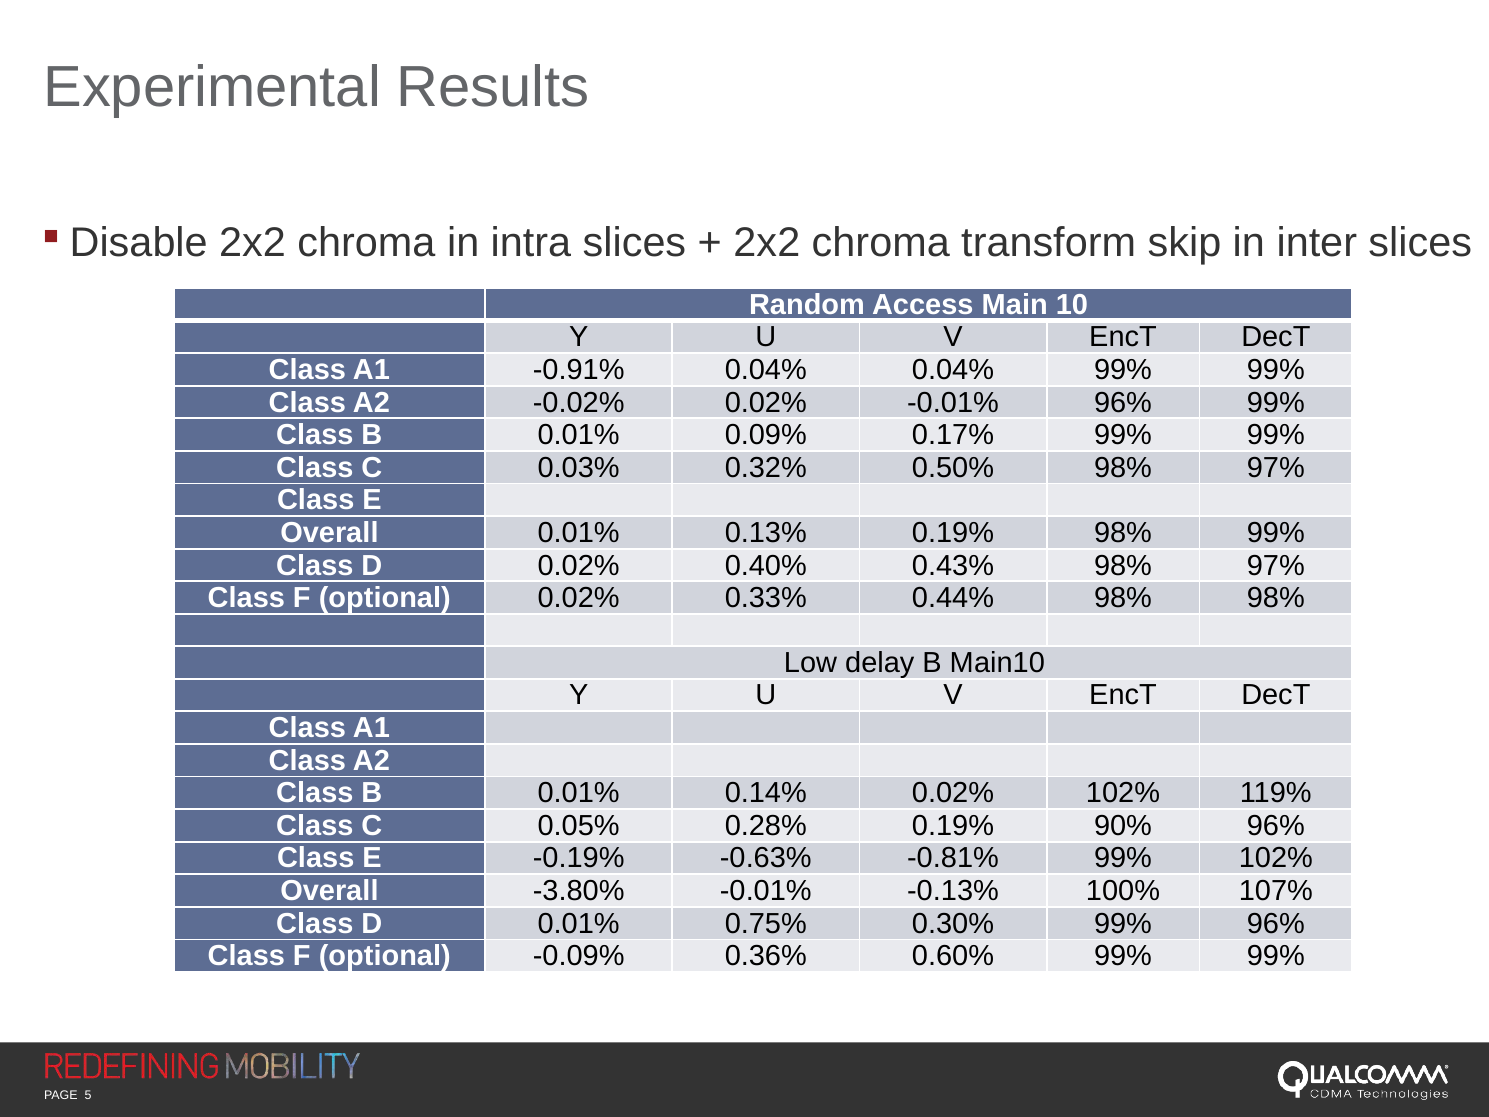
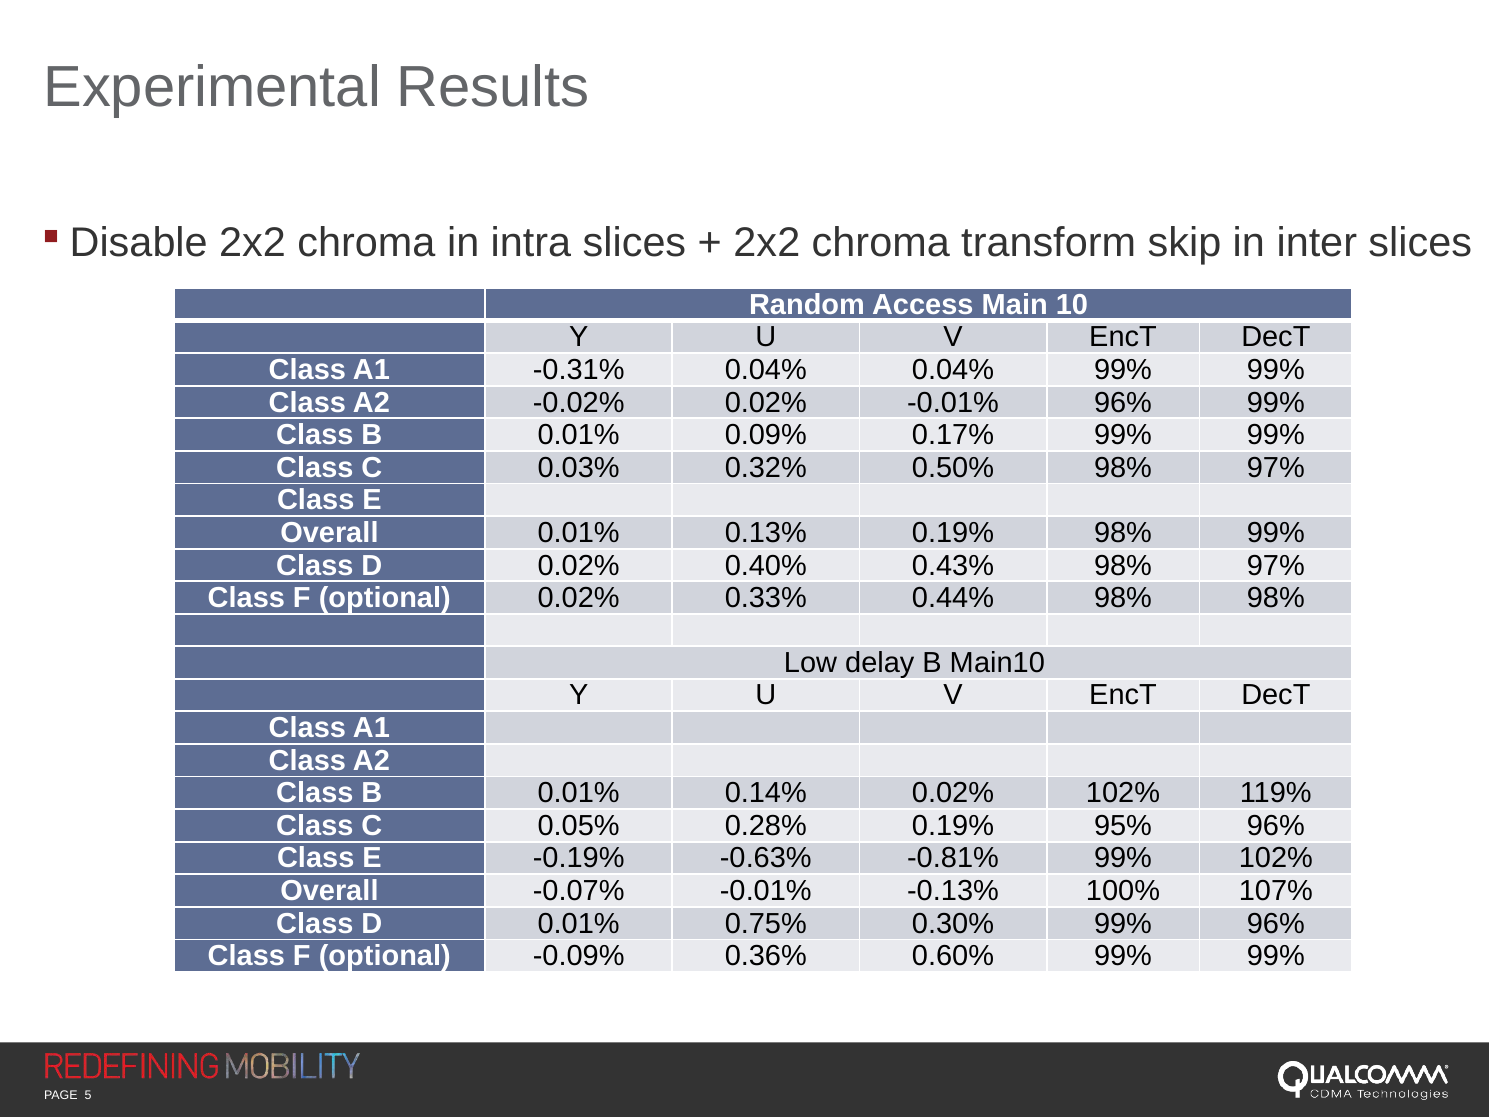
-0.91%: -0.91% -> -0.31% (579, 370)
90%: 90% -> 95% (1123, 826)
-3.80%: -3.80% -> -0.07% (579, 891)
